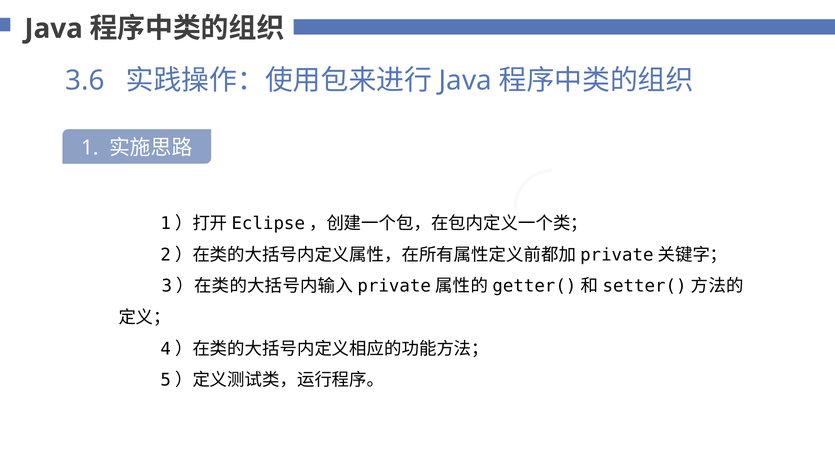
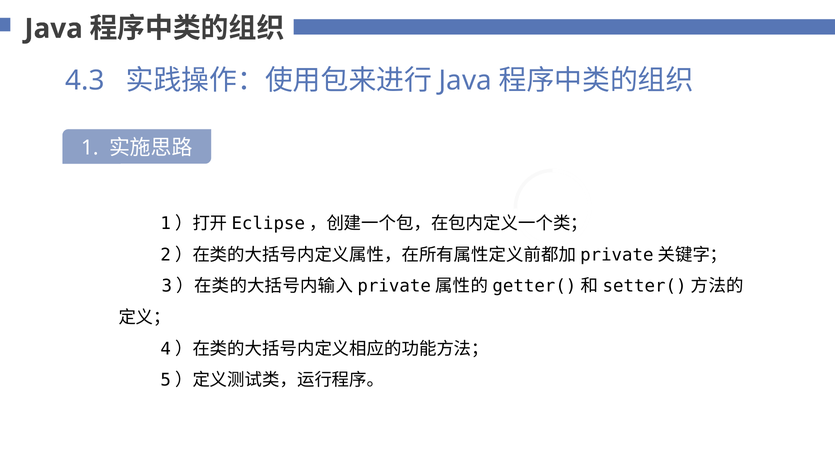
3.6: 3.6 -> 4.3 (85, 80)
